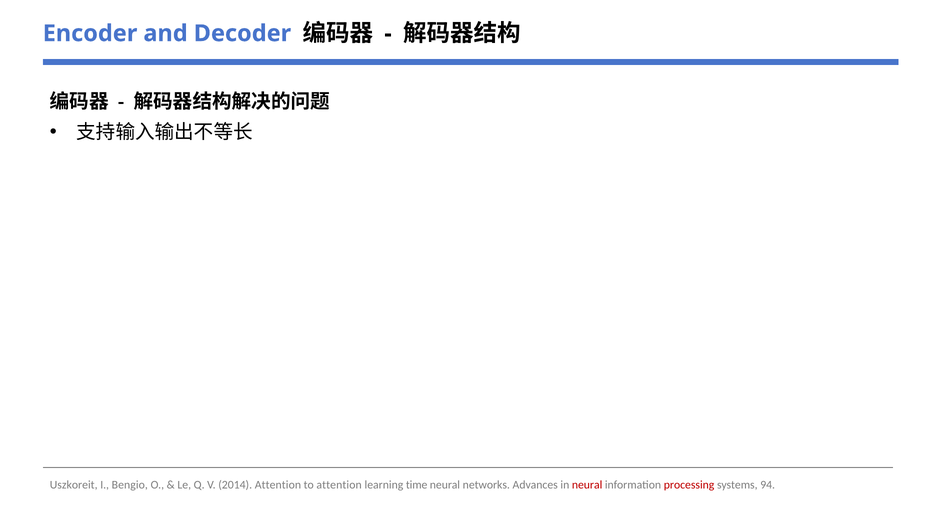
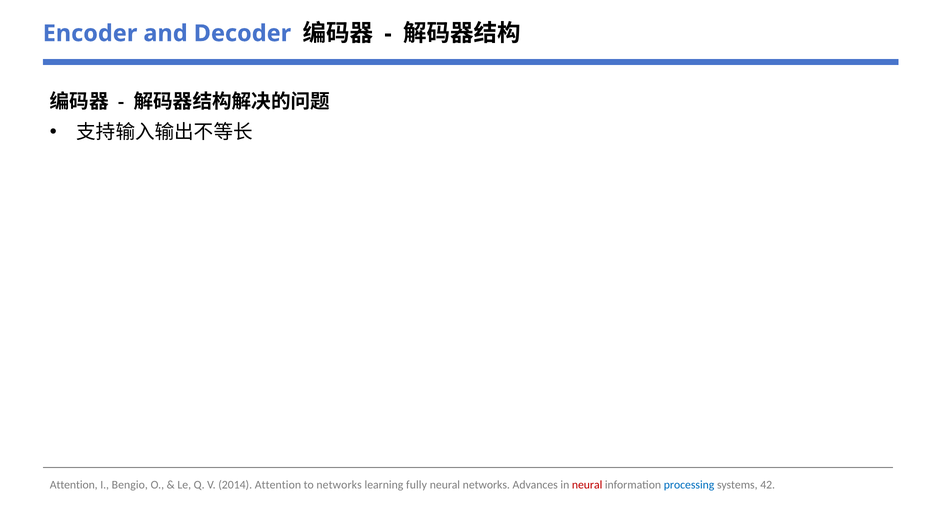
Uszkoreit: Uszkoreit -> Attention (74, 484)
to attention: attention -> networks (339, 484)
time: time -> fully (417, 484)
processing colour: red -> blue (689, 484)
94: 94 -> 42 (768, 484)
